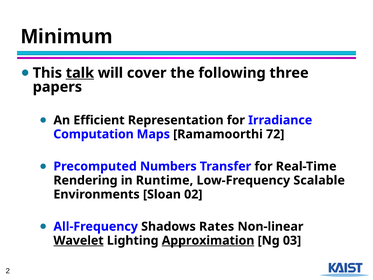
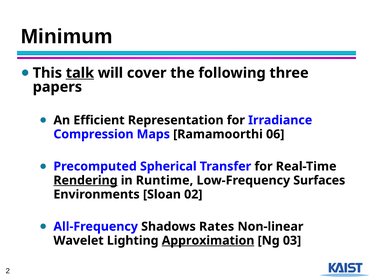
Computation: Computation -> Compression (93, 134)
72: 72 -> 06 (275, 134)
Numbers: Numbers -> Spherical (168, 166)
Rendering underline: none -> present (85, 180)
Scalable: Scalable -> Surfaces (319, 180)
Wavelet underline: present -> none (79, 240)
